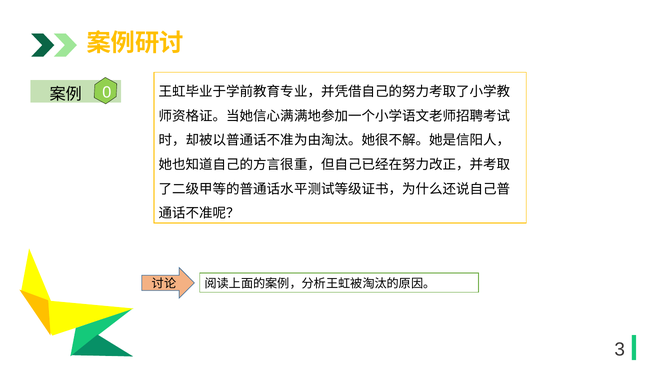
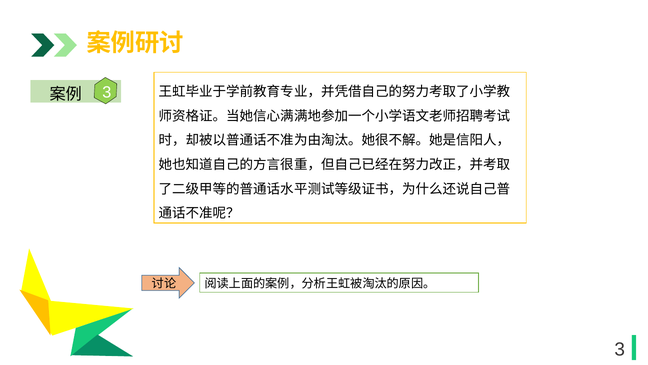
0: 0 -> 3 (107, 92)
